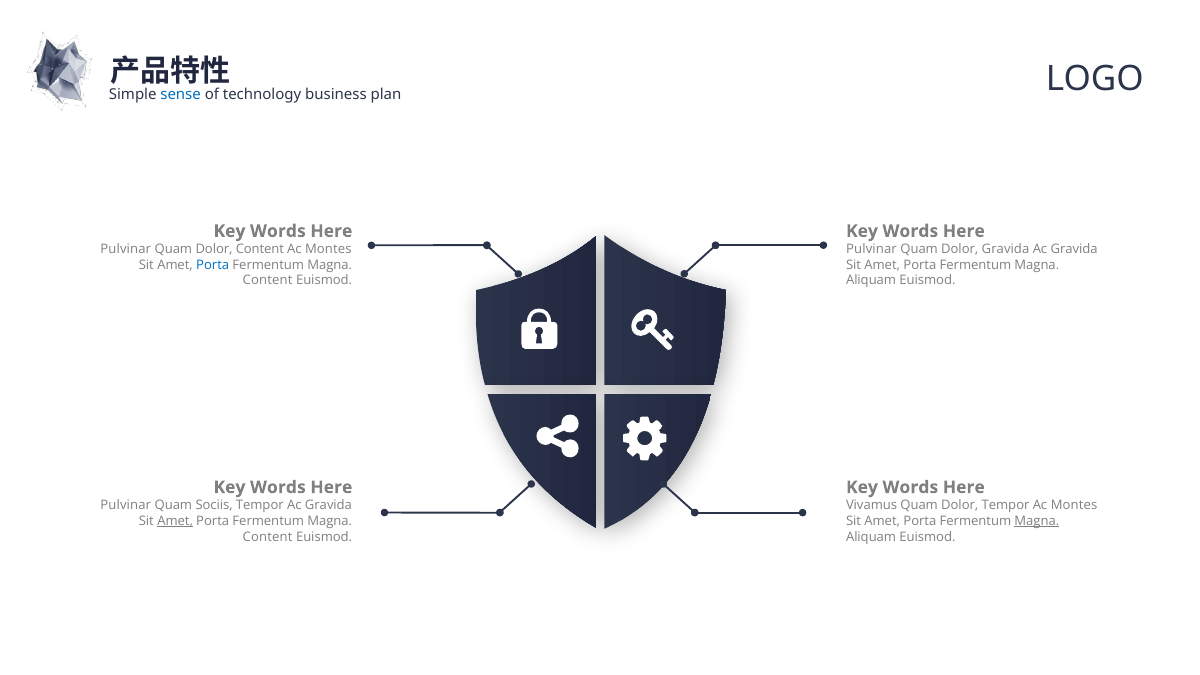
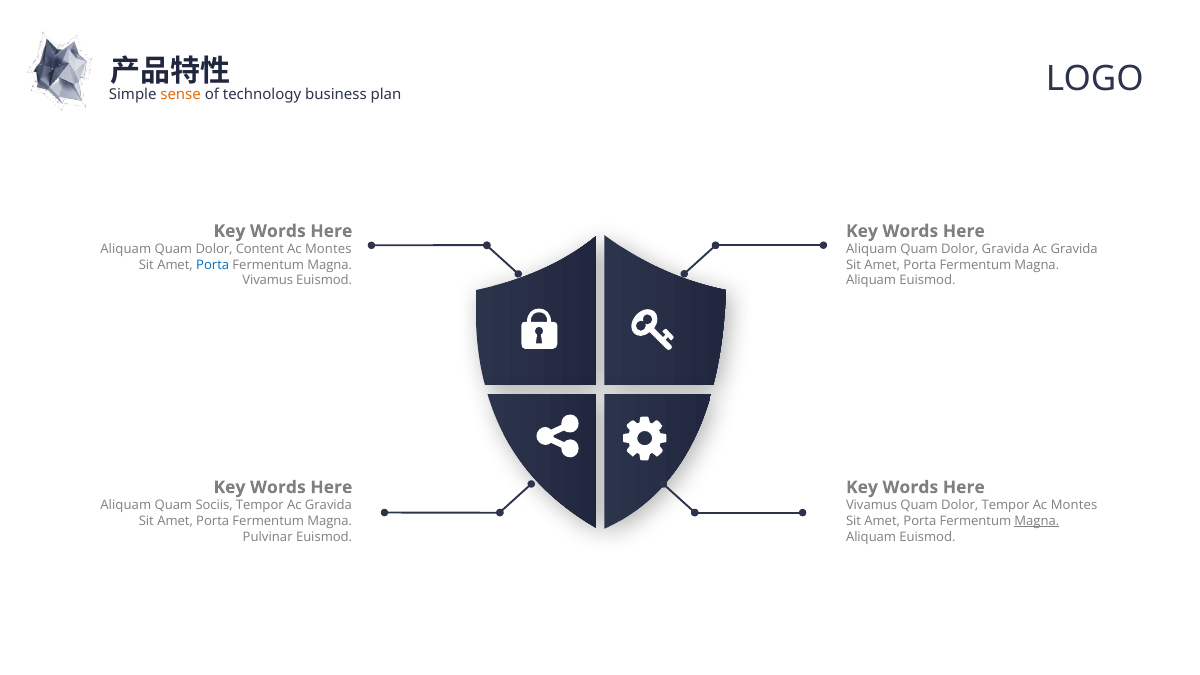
sense colour: blue -> orange (181, 94)
Pulvinar: Pulvinar -> Aliquam (126, 249)
Pulvinar: Pulvinar -> Aliquam (871, 249)
Content: Content -> Vivamus (268, 281)
Pulvinar: Pulvinar -> Aliquam (126, 505)
Amet underline: present -> none (175, 521)
Content: Content -> Pulvinar (268, 537)
